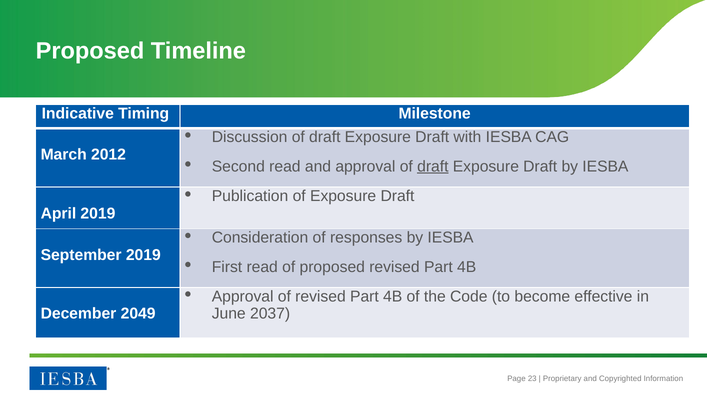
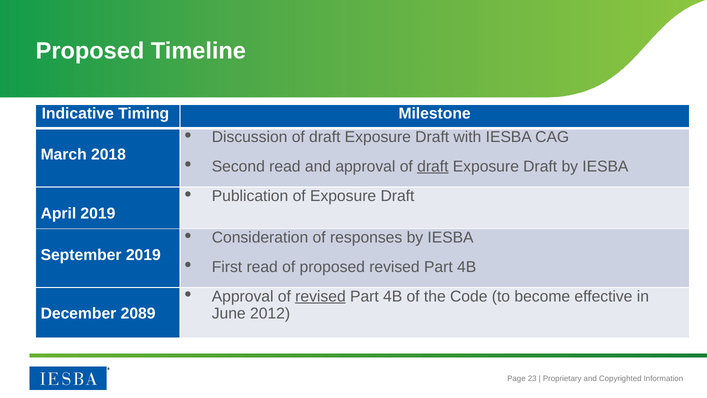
2012: 2012 -> 2018 (108, 155)
revised underline: none -> present (320, 296)
2049: 2049 -> 2089 (138, 314)
2037: 2037 -> 2012 (270, 314)
